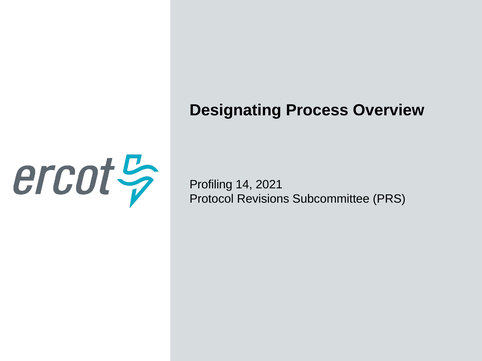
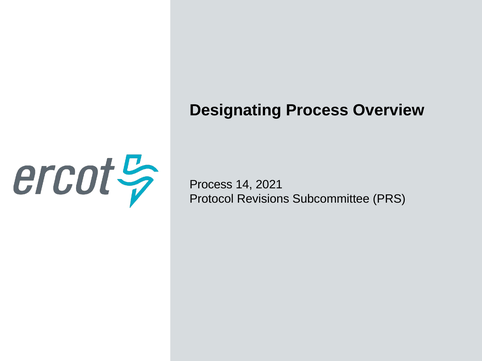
Profiling: Profiling -> Process (211, 185)
